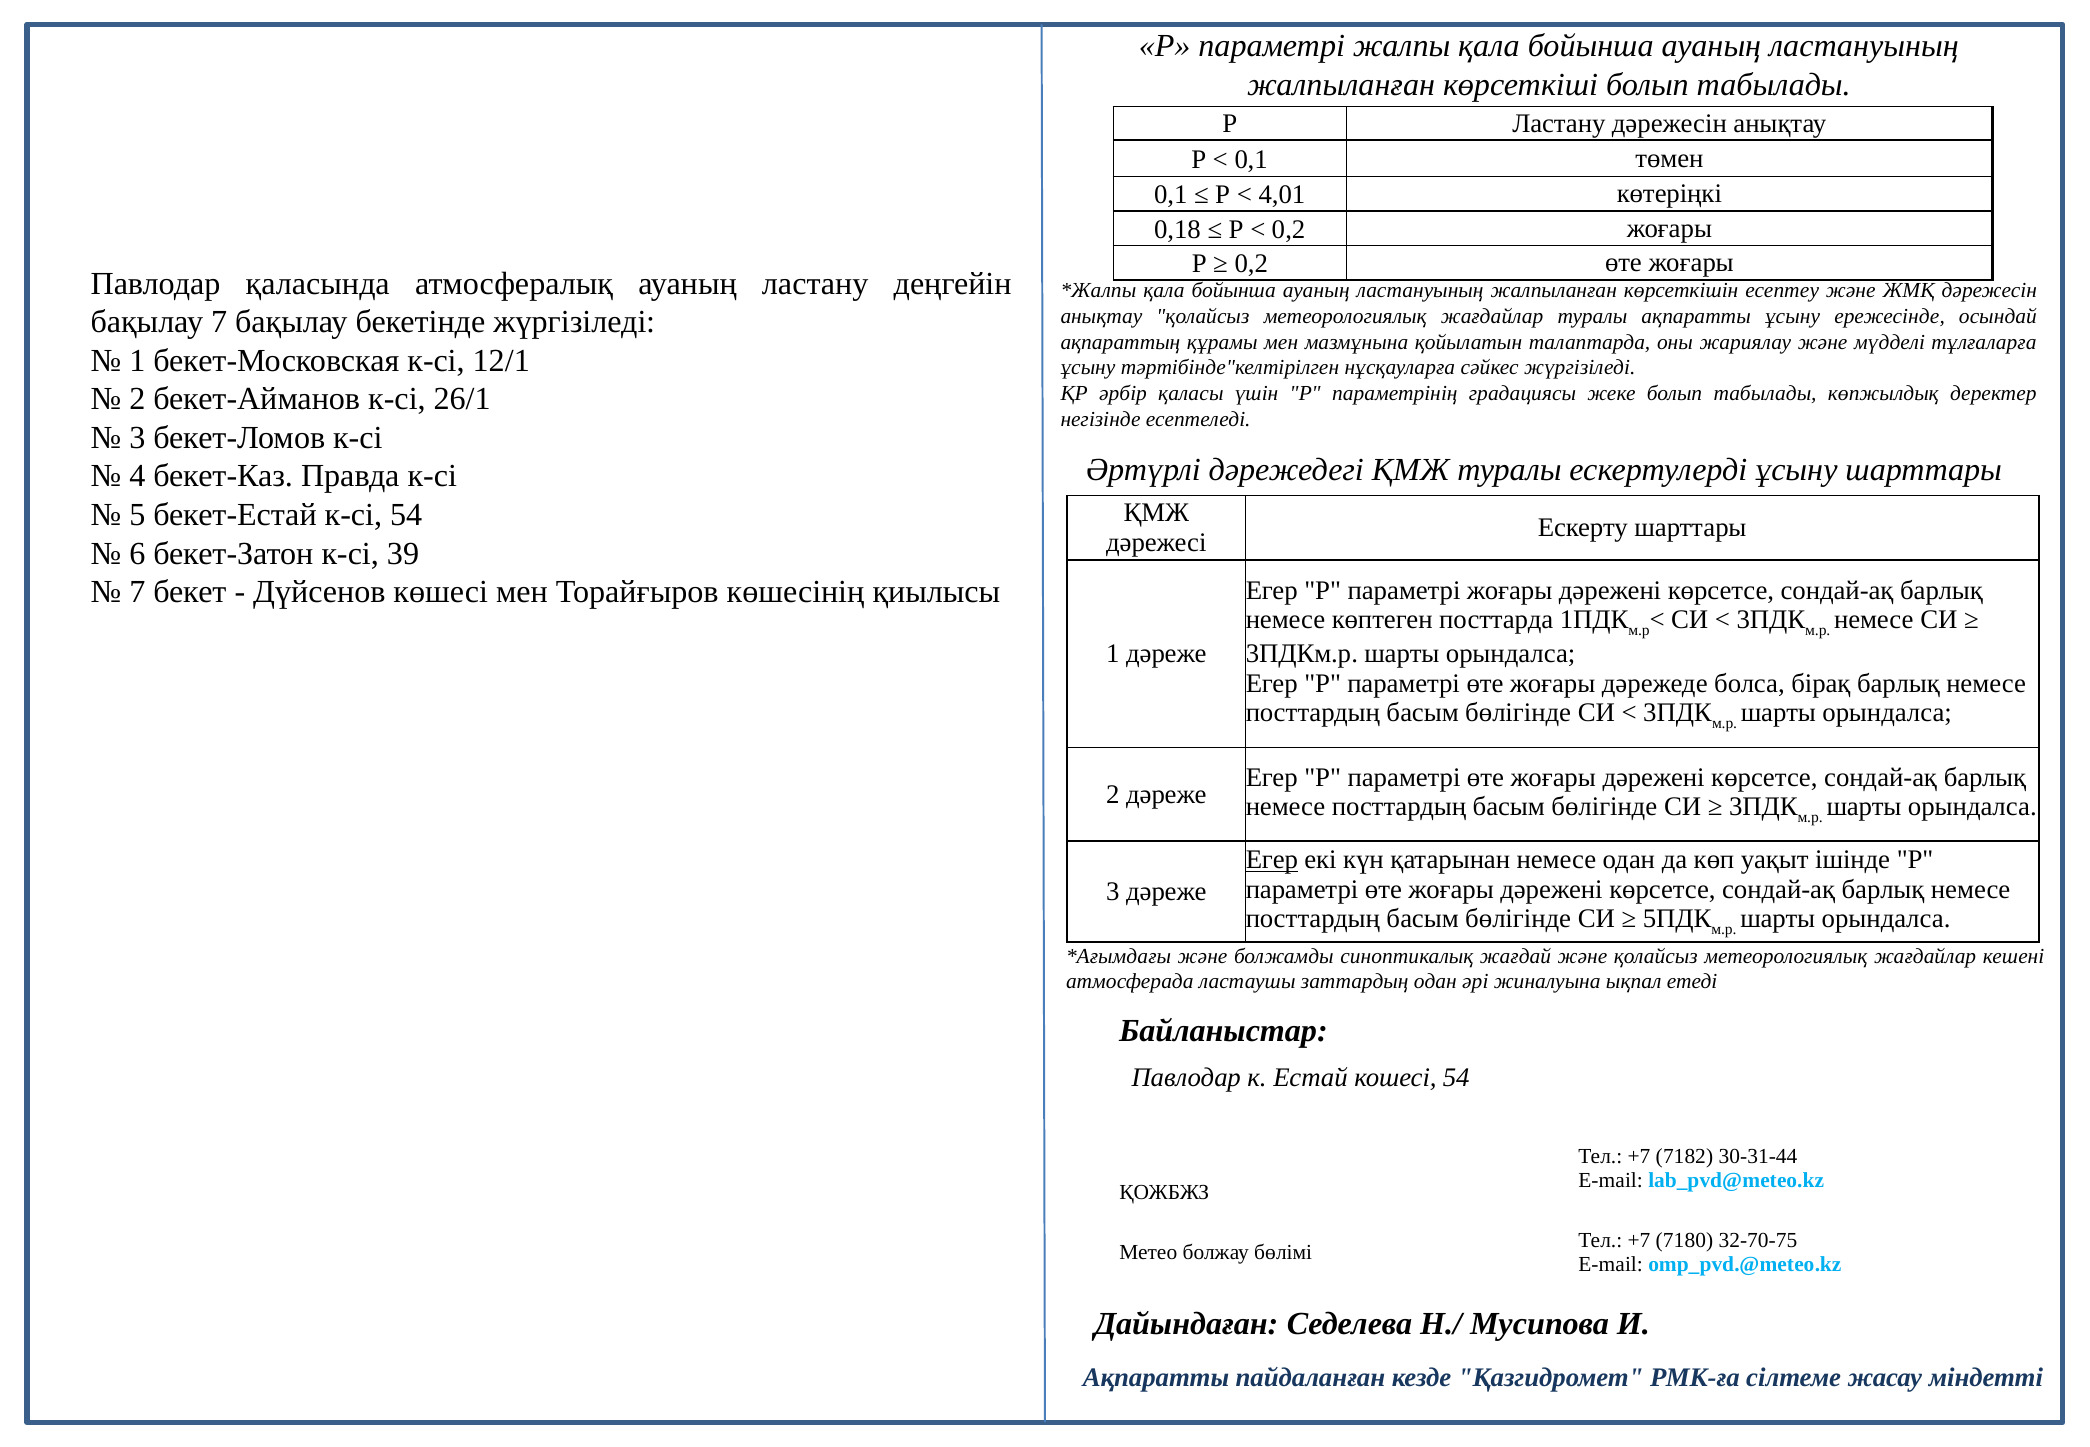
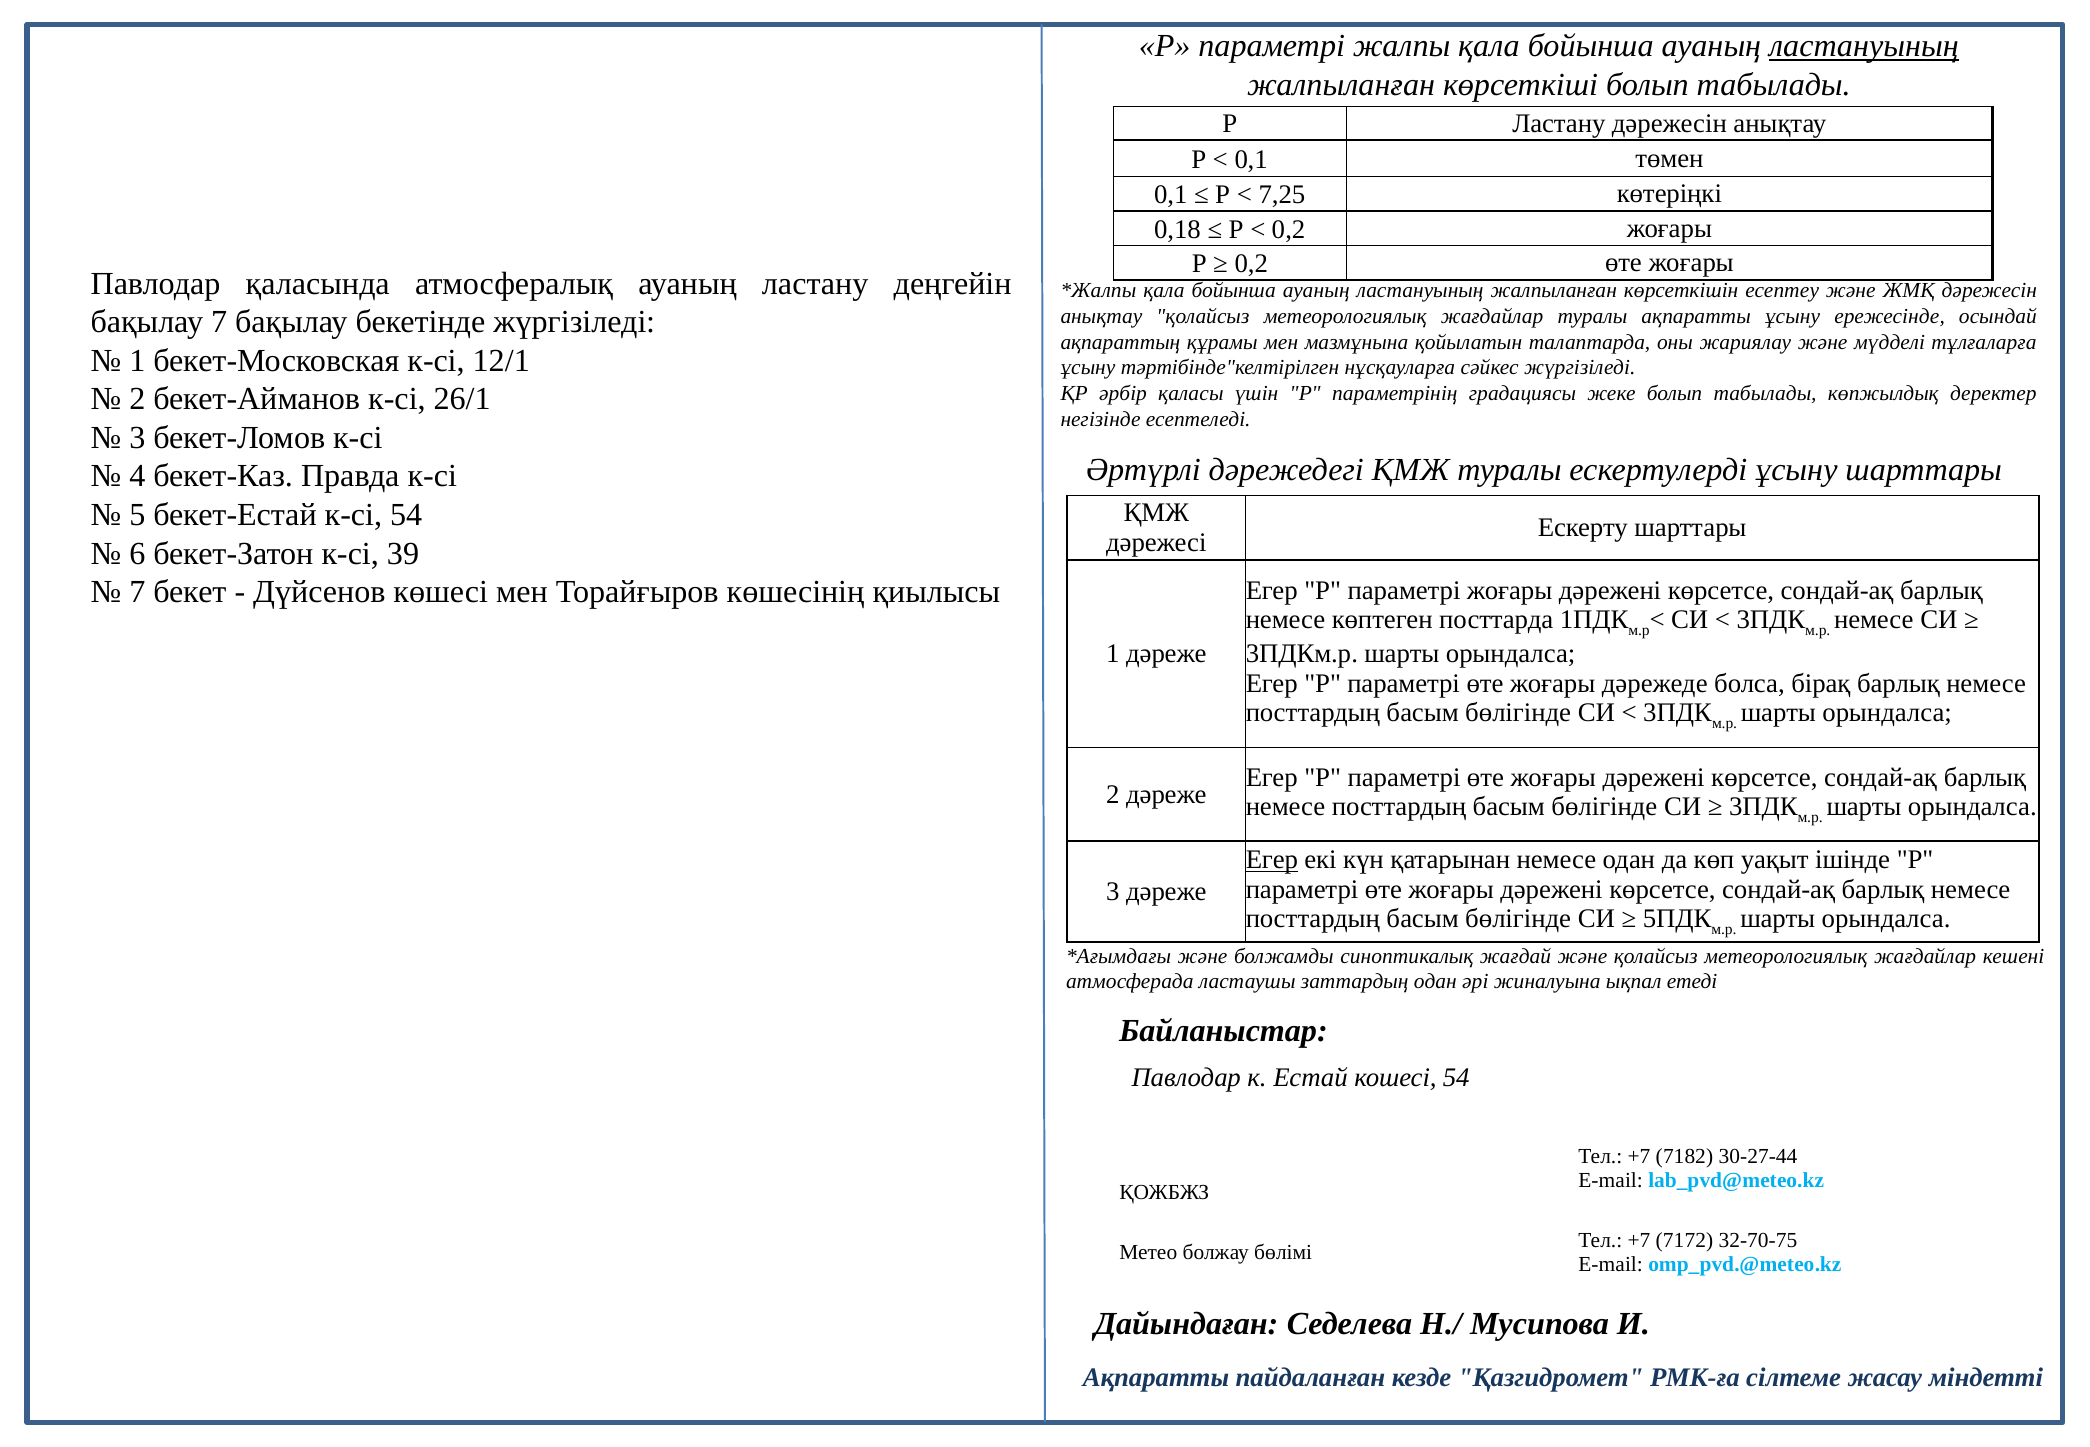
ластануының underline: none -> present (1864, 46)
4,01: 4,01 -> 7,25 (1282, 195)
30-31-44: 30-31-44 -> 30-27-44 (1758, 1157)
7180: 7180 -> 7172 (1684, 1240)
